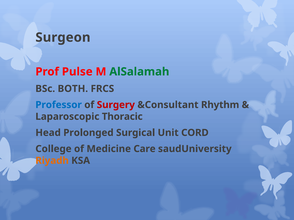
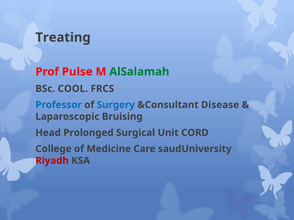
Surgeon: Surgeon -> Treating (63, 37)
BOTH: BOTH -> COOL (73, 89)
Surgery colour: red -> blue (116, 105)
Rhythm: Rhythm -> Disease (220, 105)
Thoracic: Thoracic -> Bruising (122, 117)
Riyadh colour: orange -> red (52, 161)
